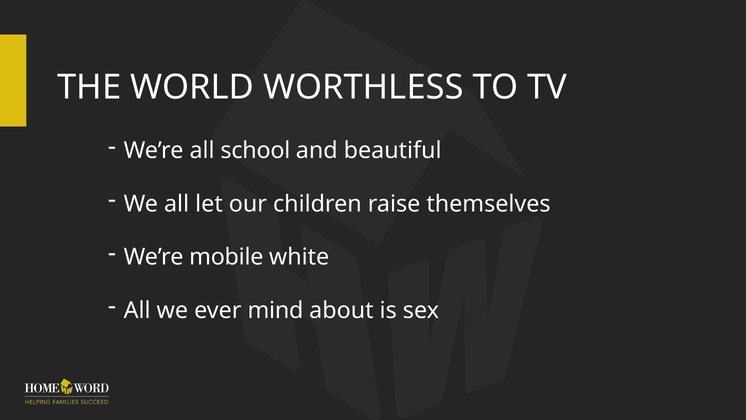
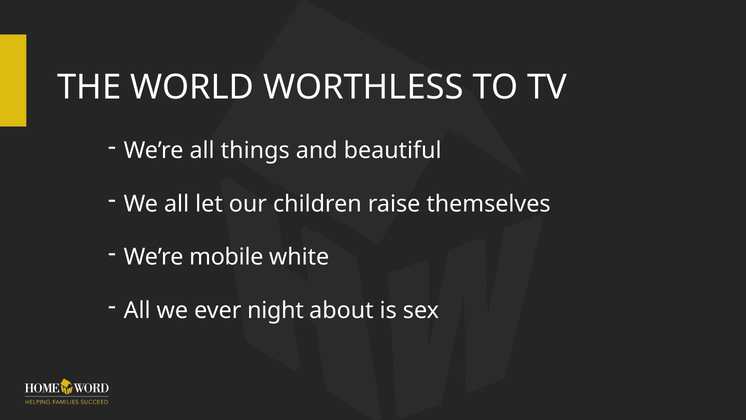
school: school -> things (255, 150)
mind: mind -> night (275, 310)
